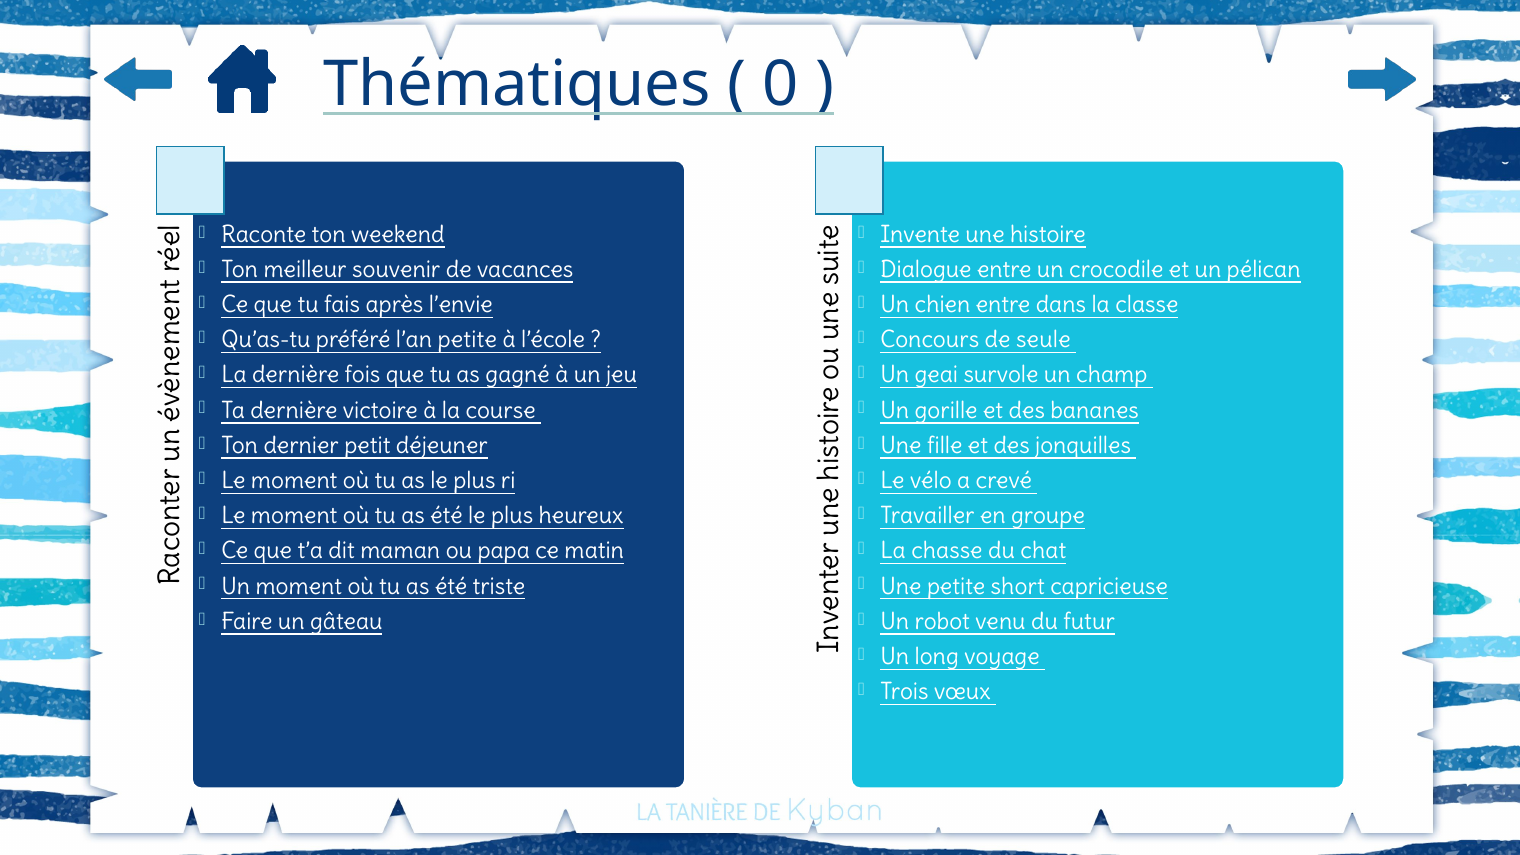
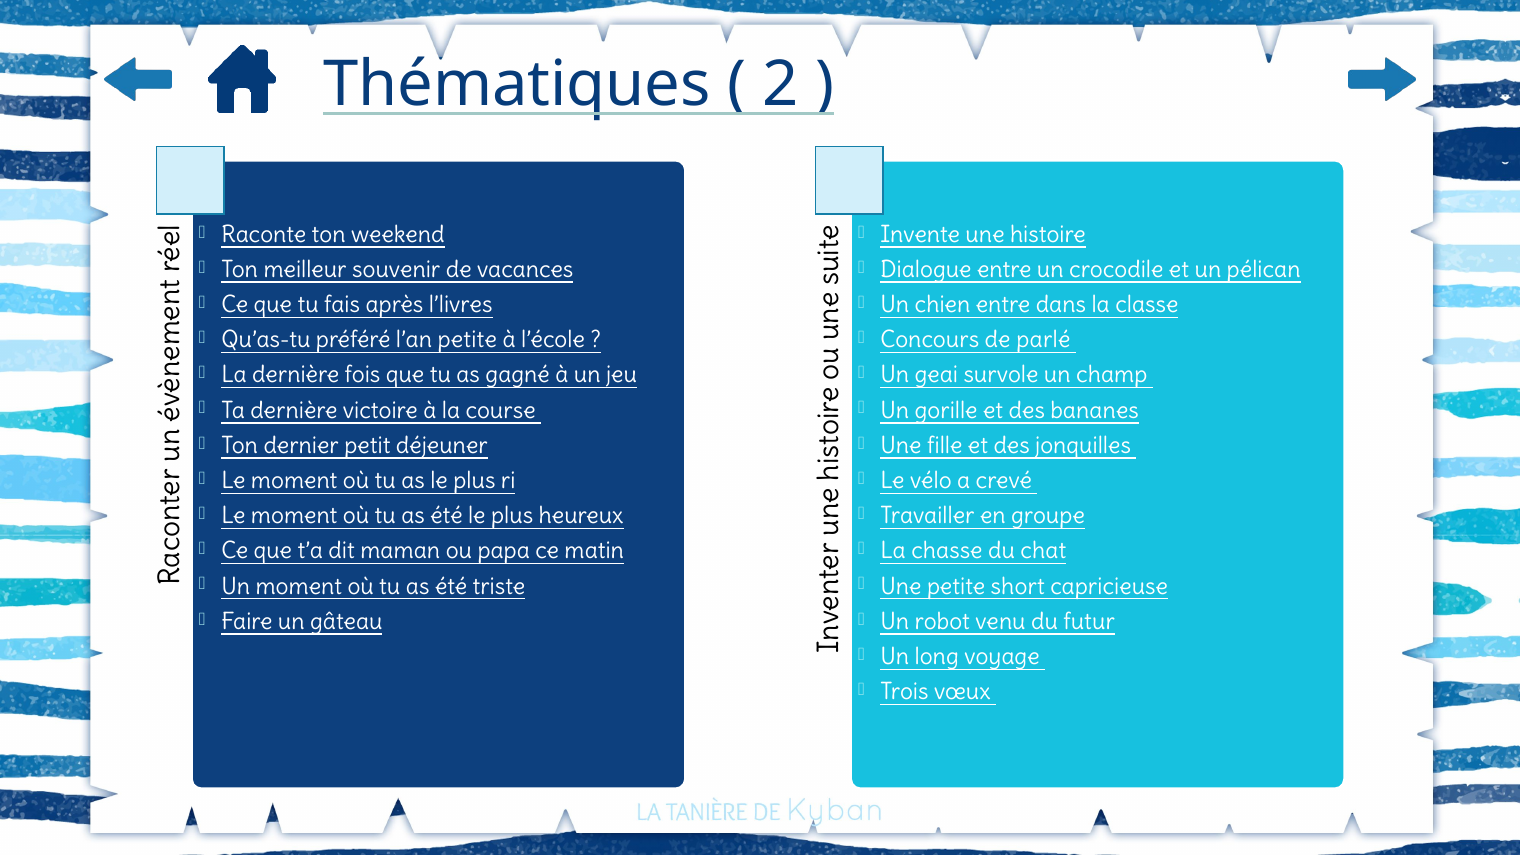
0: 0 -> 2 (781, 85)
l’envie: l’envie -> l’livres (461, 305)
seule: seule -> parlé (1043, 340)
